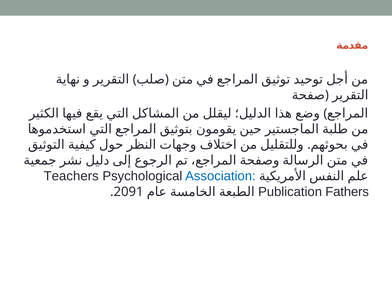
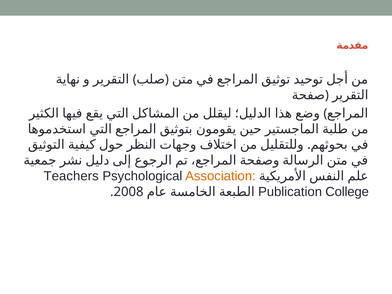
Association colour: blue -> orange (220, 176)
Fathers: Fathers -> College (347, 192)
2091: 2091 -> 2008 (129, 192)
